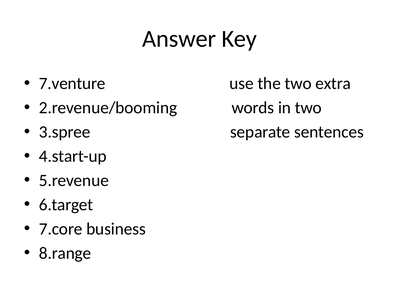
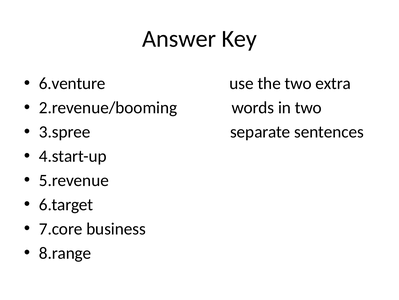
7.venture: 7.venture -> 6.venture (72, 83)
